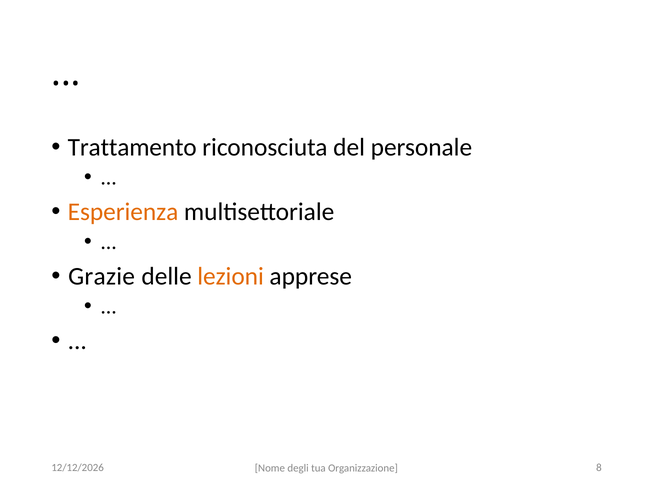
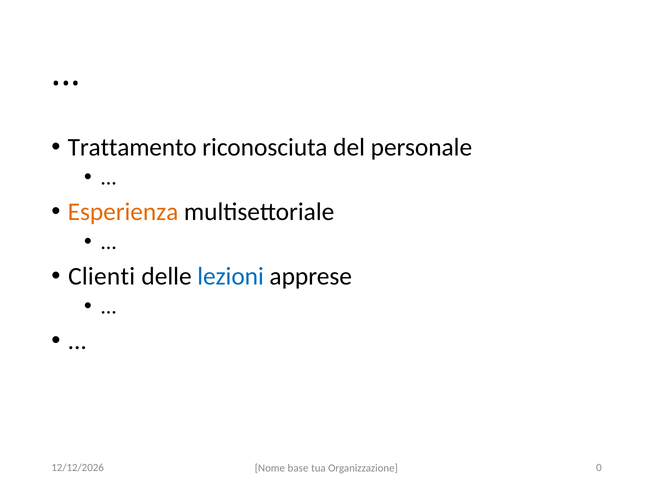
Grazie: Grazie -> Clienti (102, 276)
lezioni colour: orange -> blue (231, 276)
degli: degli -> base (298, 468)
8: 8 -> 0 (599, 468)
